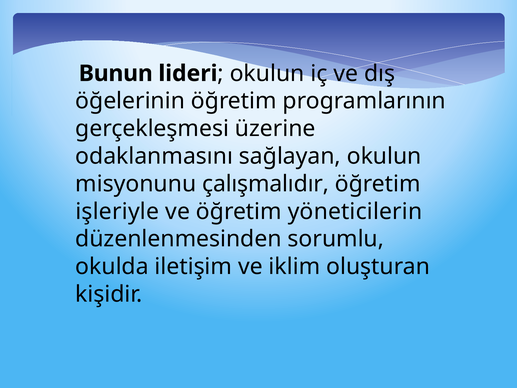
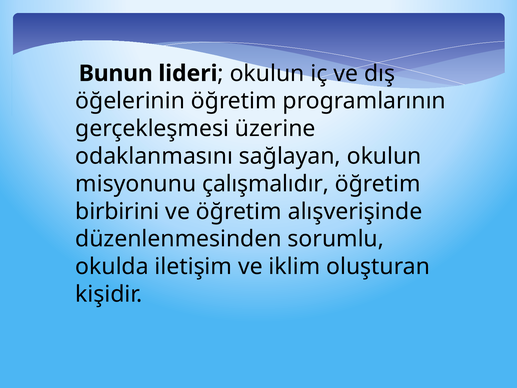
işleriyle: işleriyle -> birbirini (117, 211)
yöneticilerin: yöneticilerin -> alışverişinde (355, 211)
